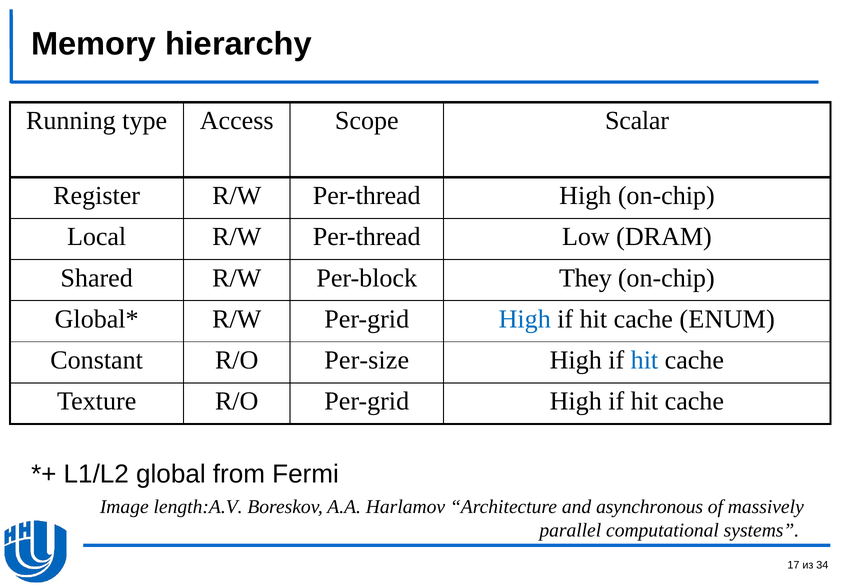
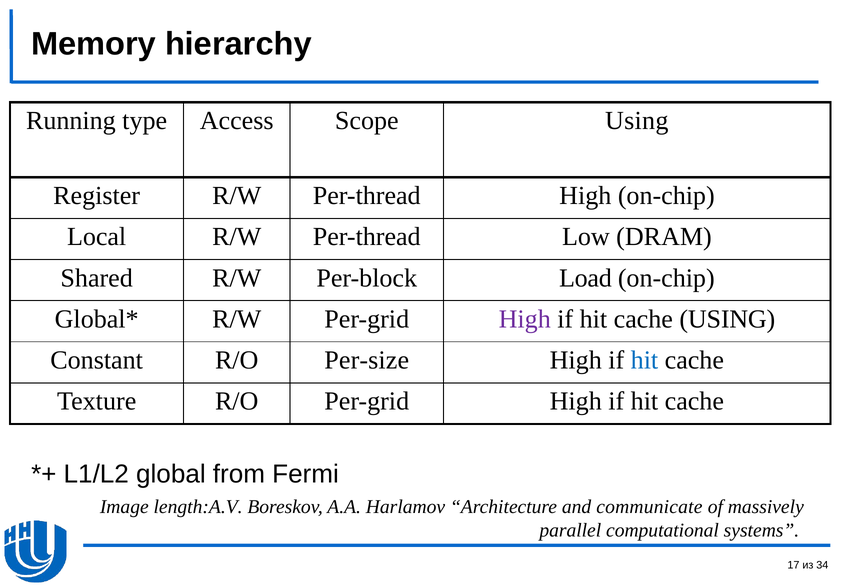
Scope Scalar: Scalar -> Using (637, 121)
They: They -> Load (585, 278)
High colour: blue -> purple (525, 319)
cache ENUM: ENUM -> USING (727, 319)
asynchronous: asynchronous -> communicate (649, 507)
